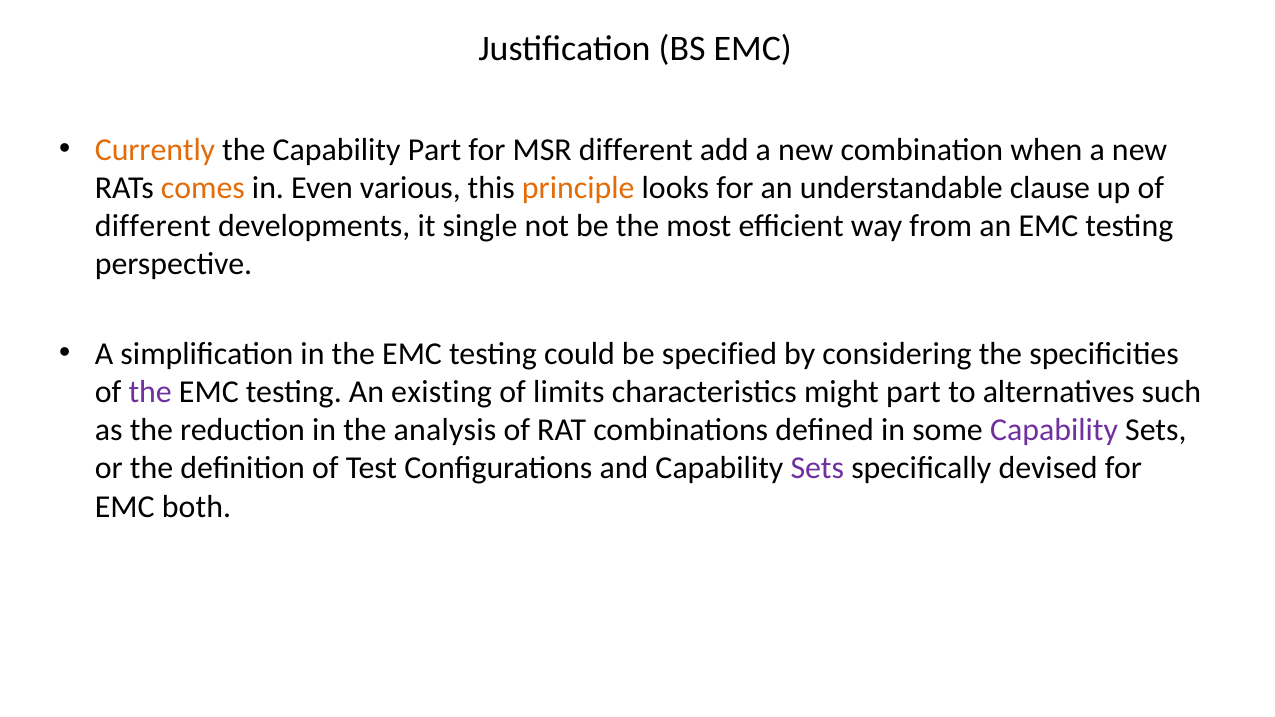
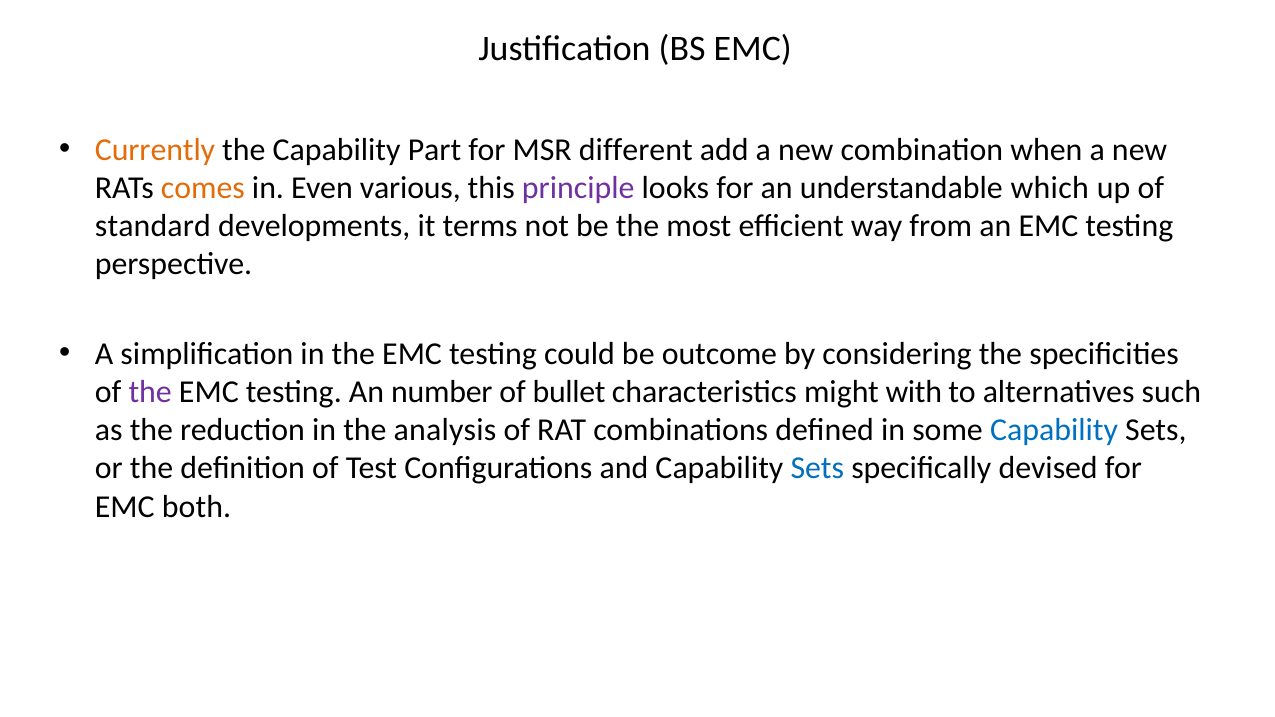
principle colour: orange -> purple (578, 188)
clause: clause -> which (1050, 188)
different: different -> standard (153, 226)
single: single -> terms (480, 226)
specified: specified -> outcome (719, 354)
existing: existing -> number (442, 392)
limits: limits -> bullet (569, 392)
might part: part -> with (914, 392)
Capability colour: purple -> blue (1054, 430)
Sets colour: purple -> blue (817, 469)
